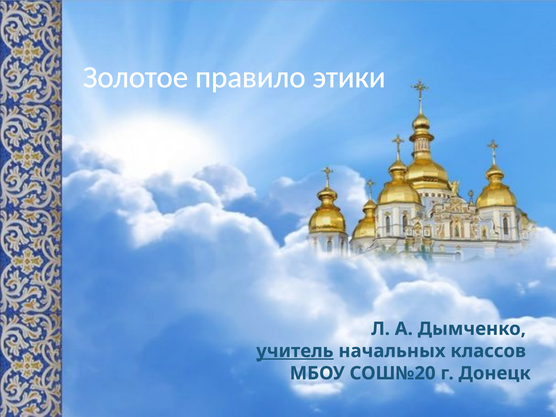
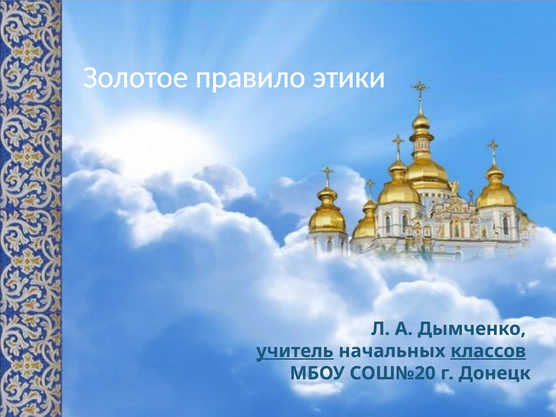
классов underline: none -> present (488, 351)
